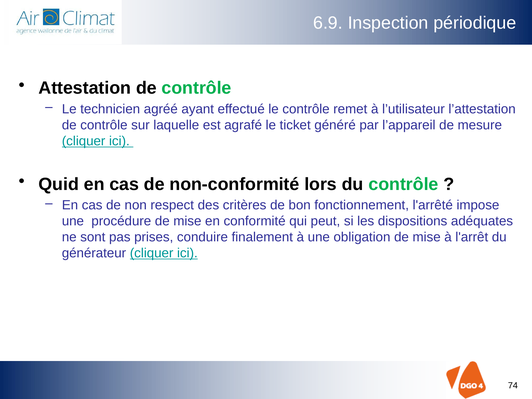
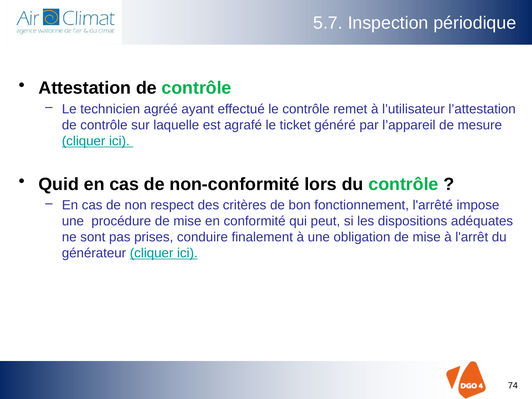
6.9: 6.9 -> 5.7 (328, 23)
